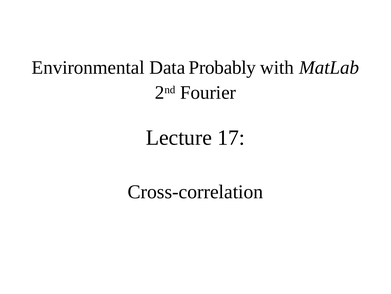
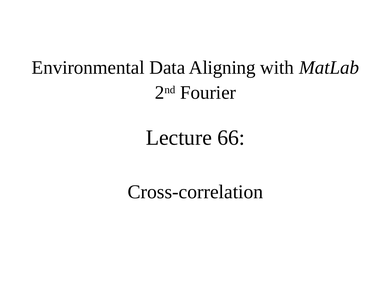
Probably: Probably -> Aligning (222, 67)
17: 17 -> 66 (231, 137)
